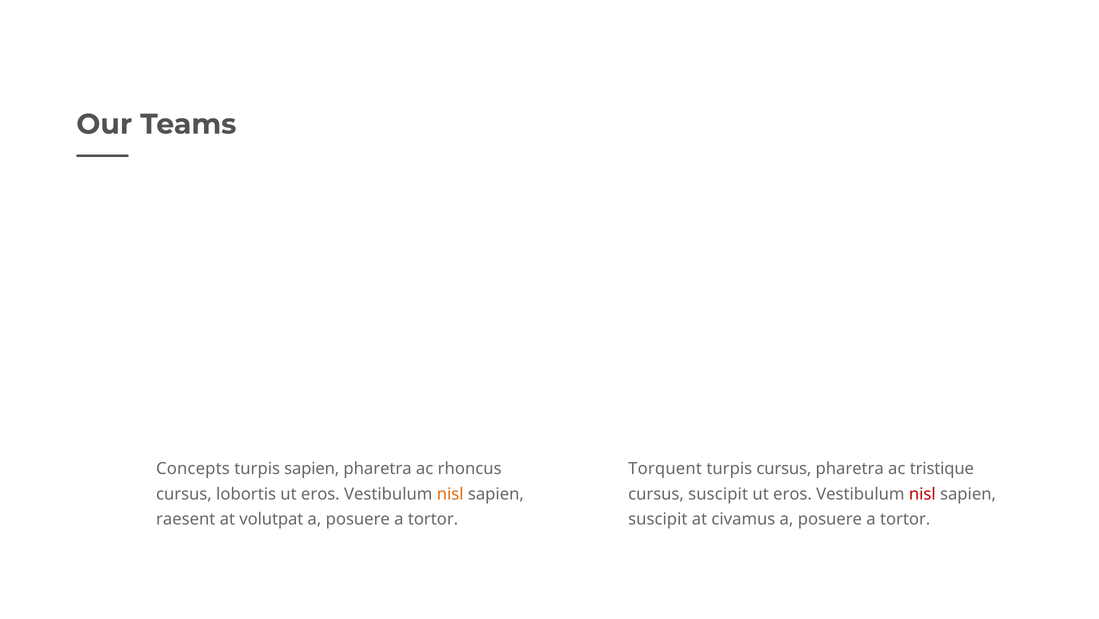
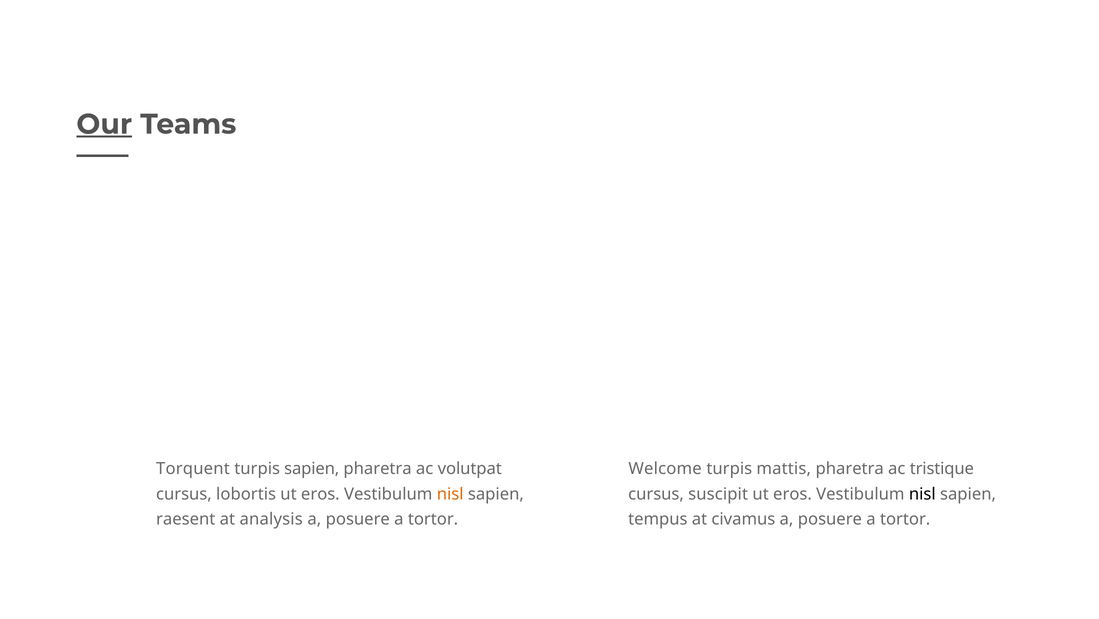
Our underline: none -> present (104, 124)
Concepts: Concepts -> Torquent (193, 469)
rhoncus: rhoncus -> volutpat (470, 469)
Torquent: Torquent -> Welcome (665, 469)
turpis cursus: cursus -> mattis (784, 469)
nisl colour: red -> black (922, 494)
volutpat: volutpat -> analysis (271, 519)
suscipit: suscipit -> tempus (658, 519)
